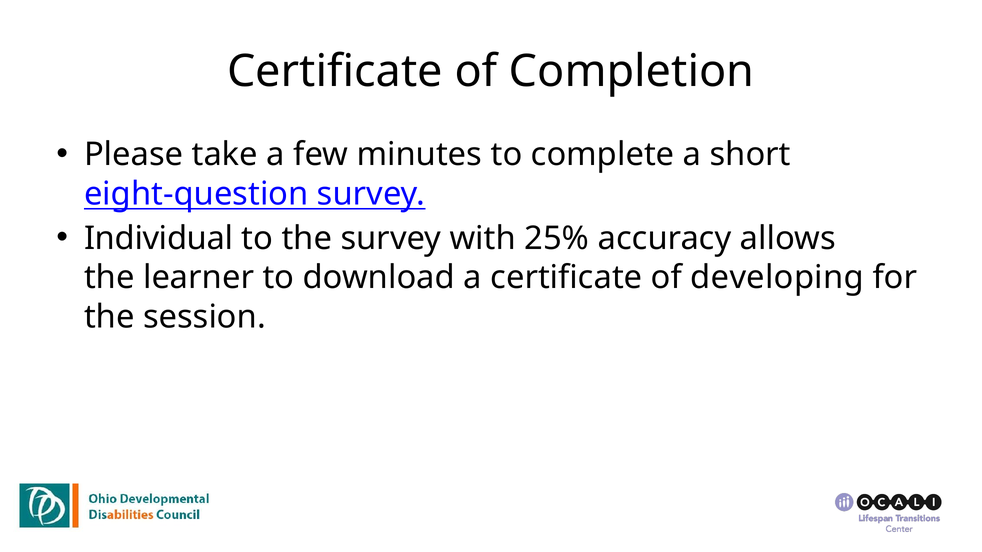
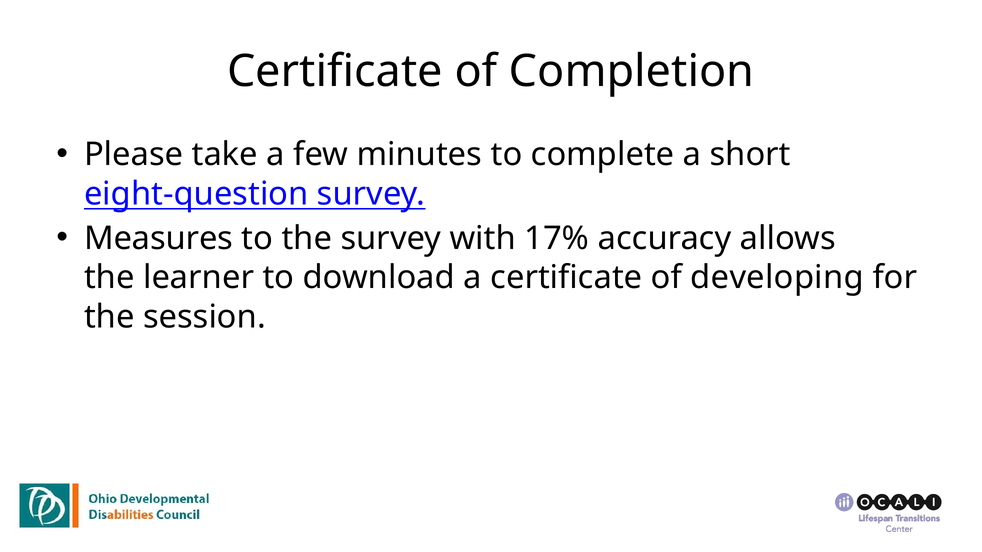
Individual: Individual -> Measures (159, 238)
25%: 25% -> 17% (557, 238)
